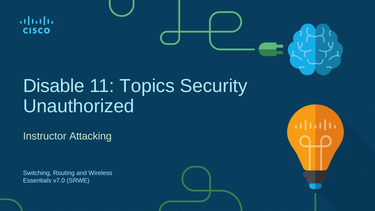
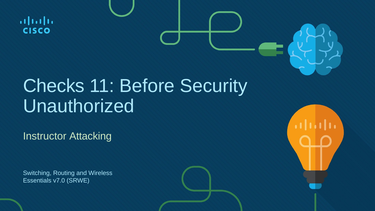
Disable: Disable -> Checks (54, 86)
Topics: Topics -> Before (147, 86)
